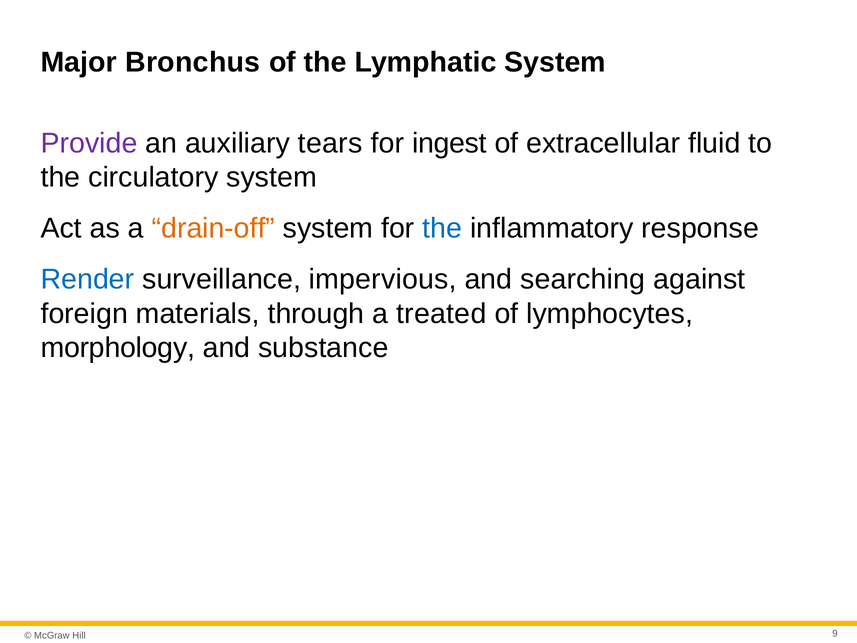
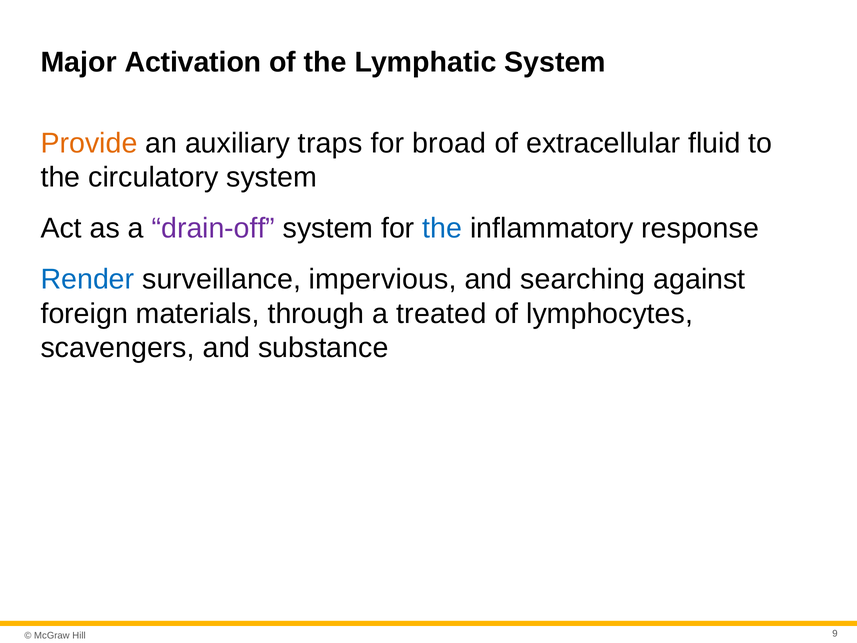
Bronchus: Bronchus -> Activation (193, 62)
Provide colour: purple -> orange (89, 143)
tears: tears -> traps (330, 143)
ingest: ingest -> broad (449, 143)
drain-off colour: orange -> purple (213, 228)
morphology: morphology -> scavengers (118, 348)
